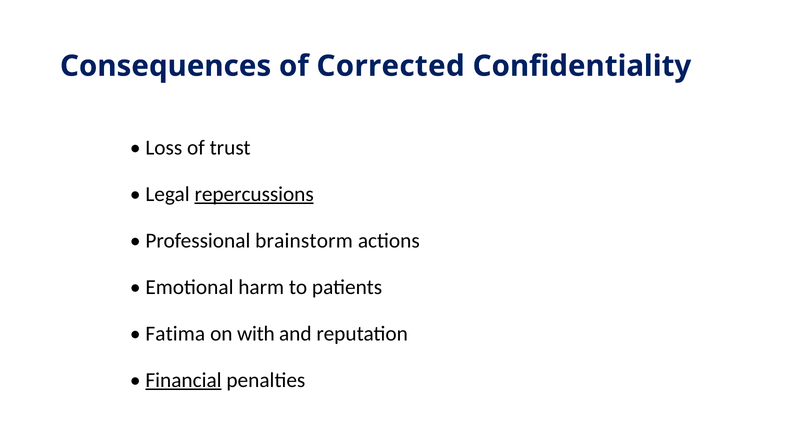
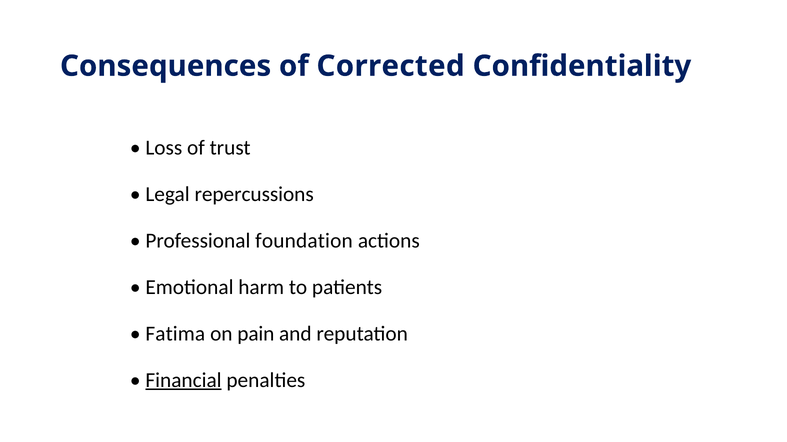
repercussions underline: present -> none (254, 194)
brainstorm: brainstorm -> foundation (304, 241)
with: with -> pain (256, 334)
